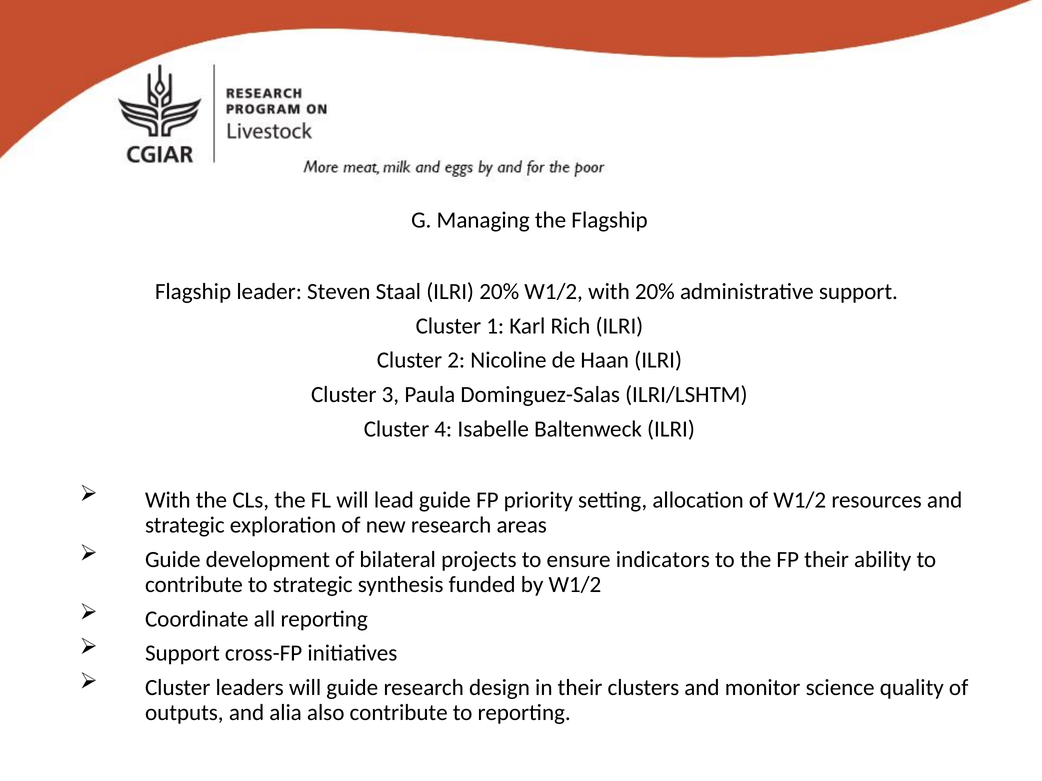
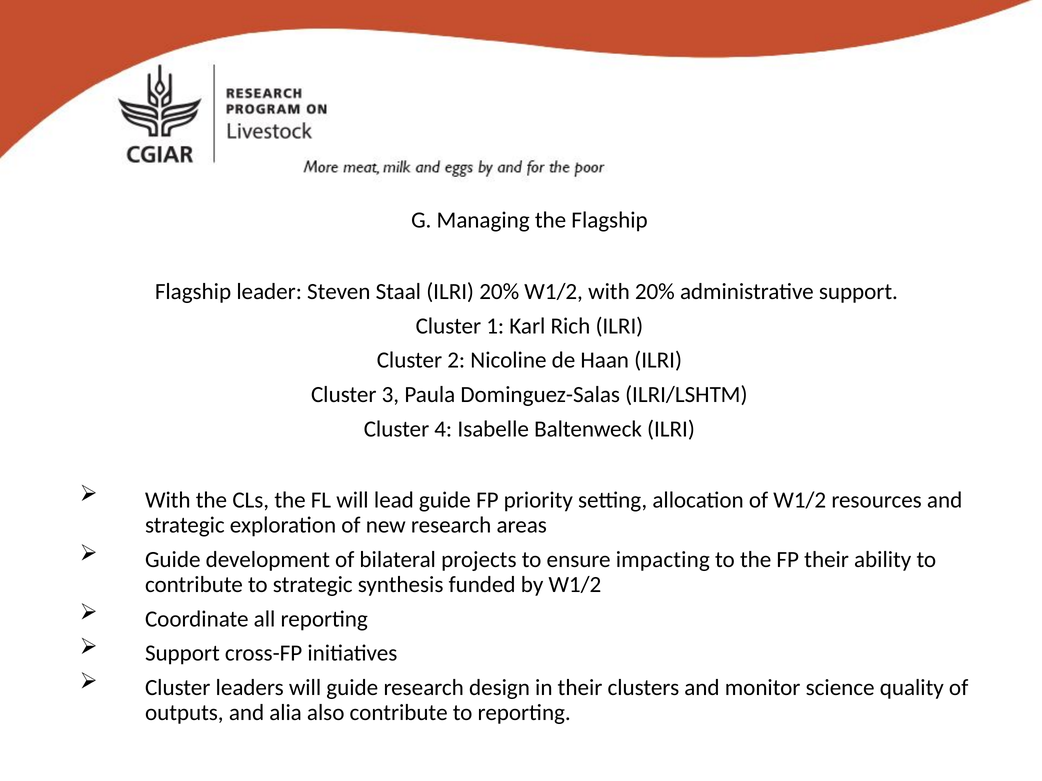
indicators: indicators -> impacting (663, 560)
